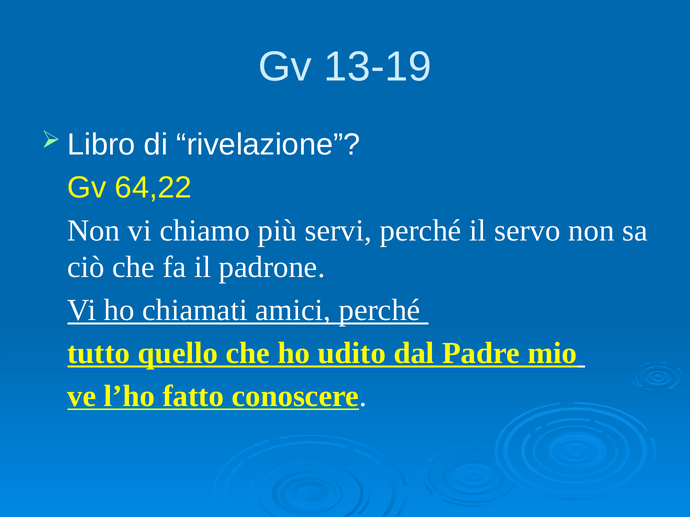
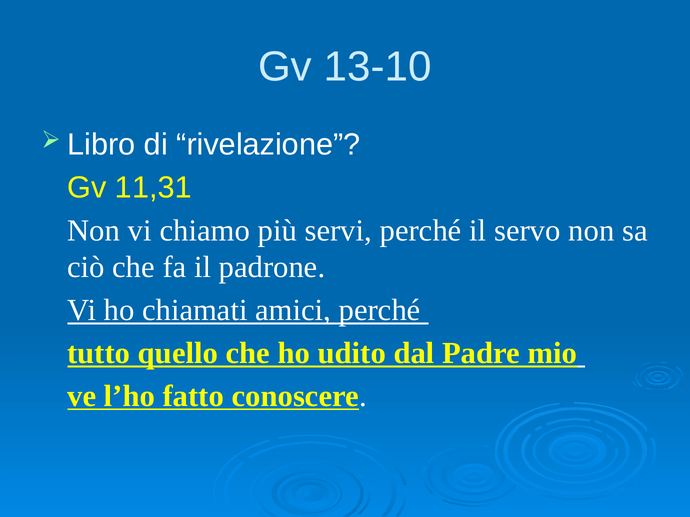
13-19: 13-19 -> 13-10 (378, 67)
64,22: 64,22 -> 11,31 (153, 188)
